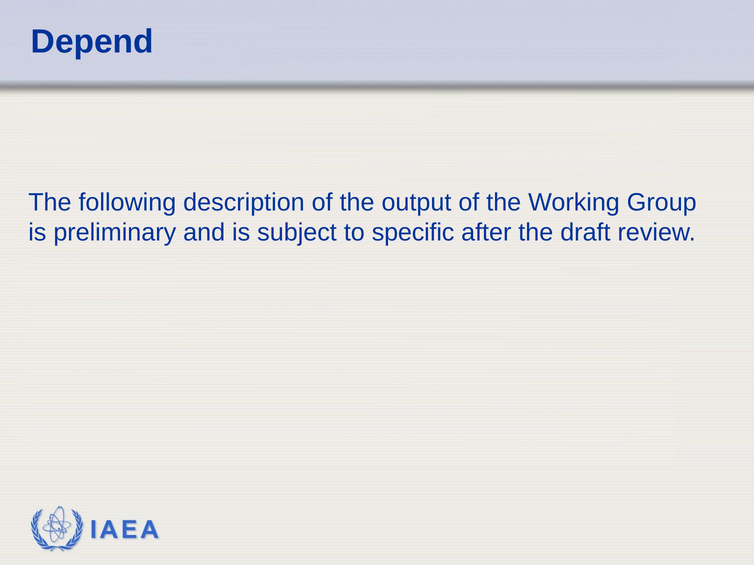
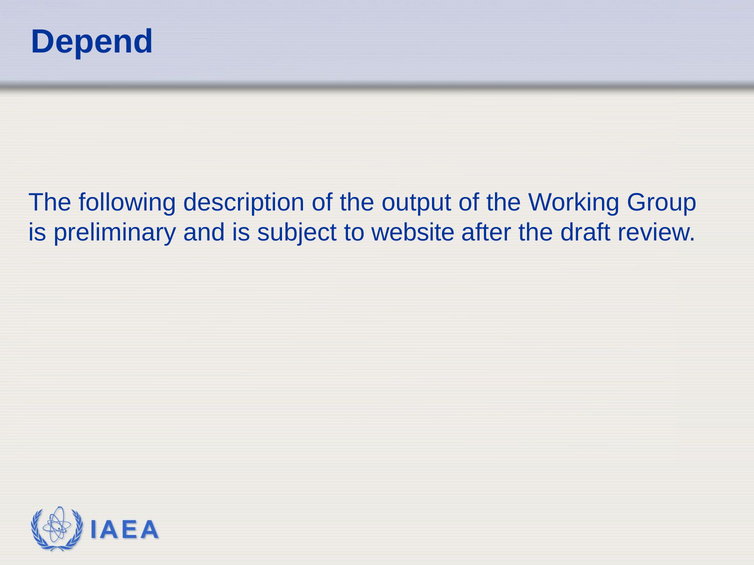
specific: specific -> website (413, 233)
